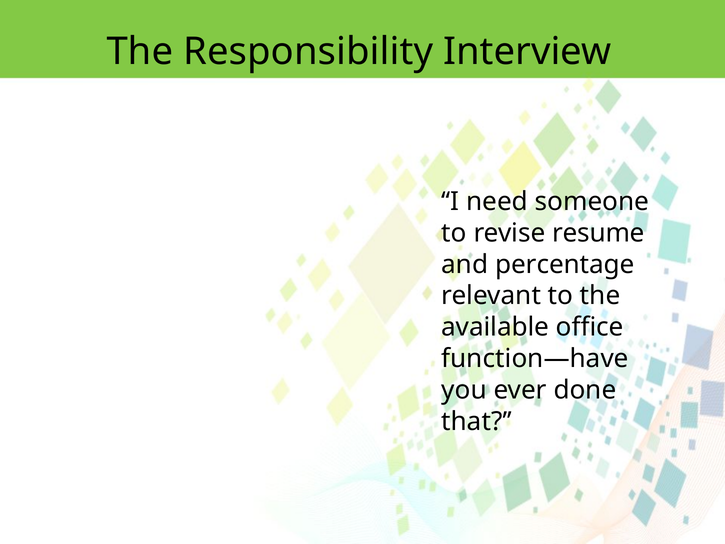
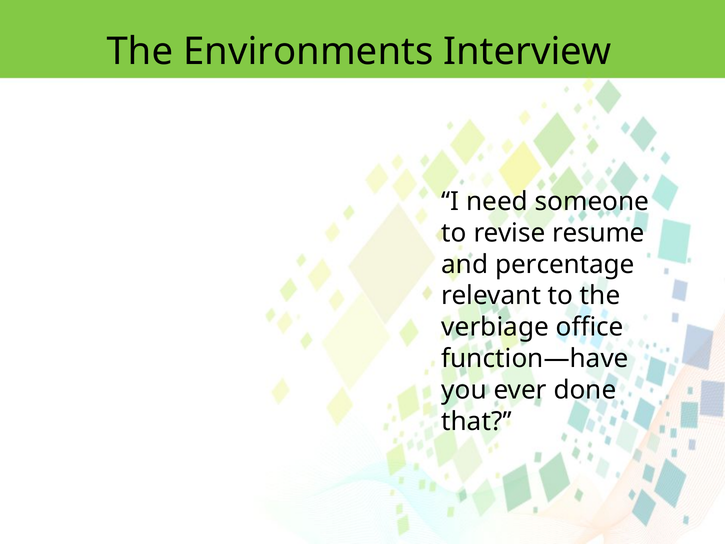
Responsibility: Responsibility -> Environments (308, 52)
available: available -> verbiage (495, 327)
